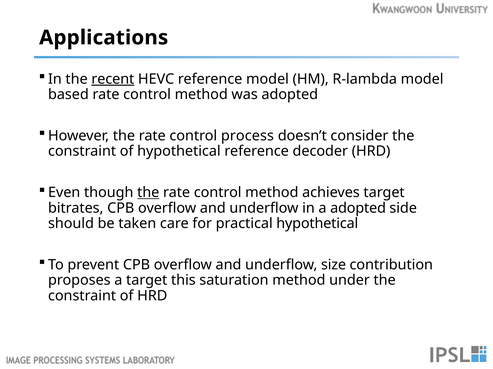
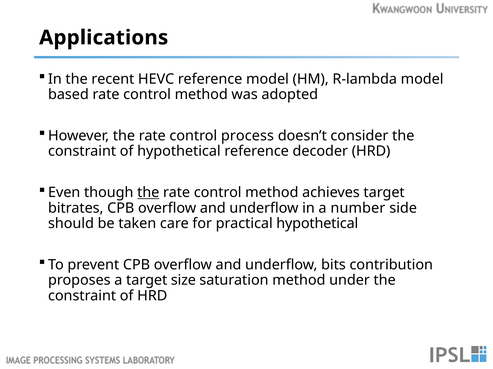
recent underline: present -> none (113, 79)
a adopted: adopted -> number (358, 208)
size: size -> bits (333, 265)
this: this -> size (183, 281)
